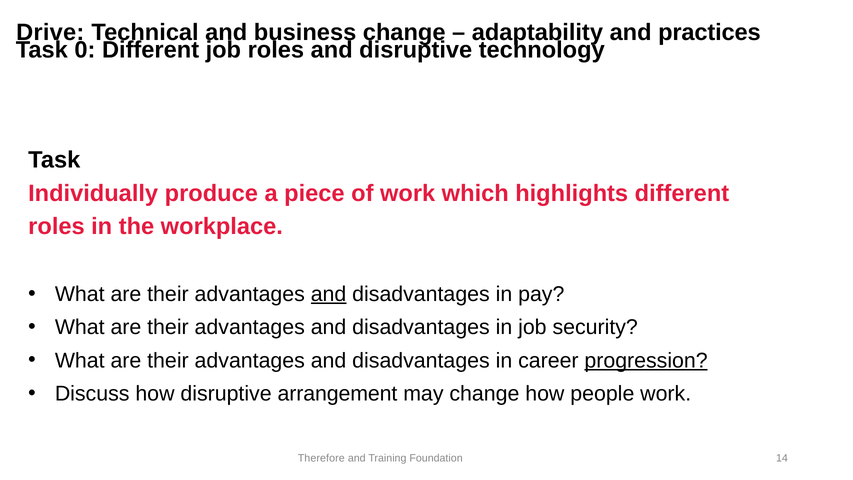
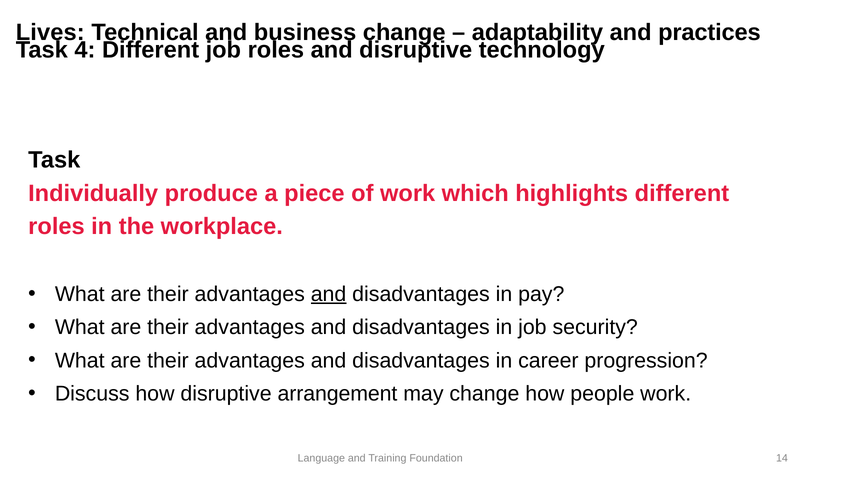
Drive: Drive -> Lives (50, 32)
0: 0 -> 4 (85, 50)
progression underline: present -> none (646, 360)
Therefore: Therefore -> Language (321, 458)
